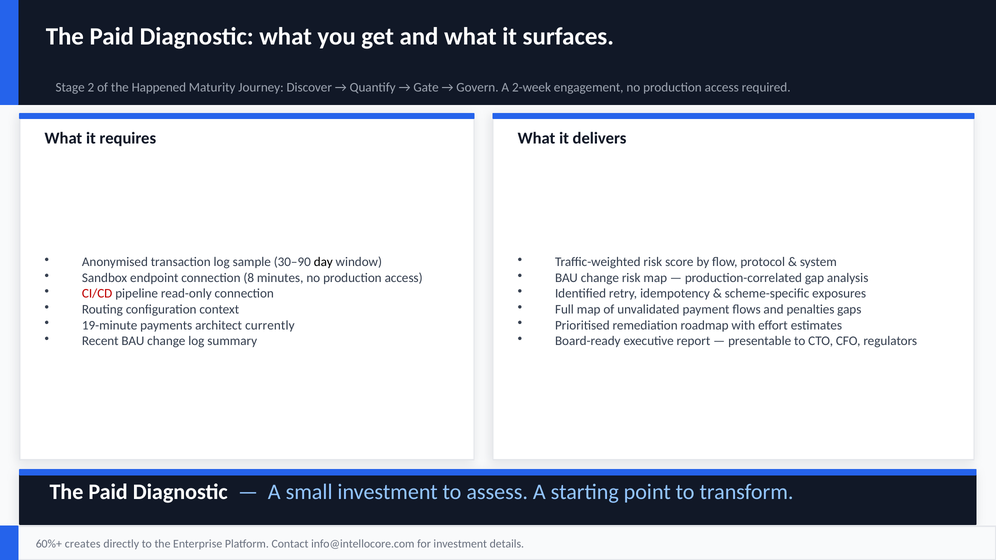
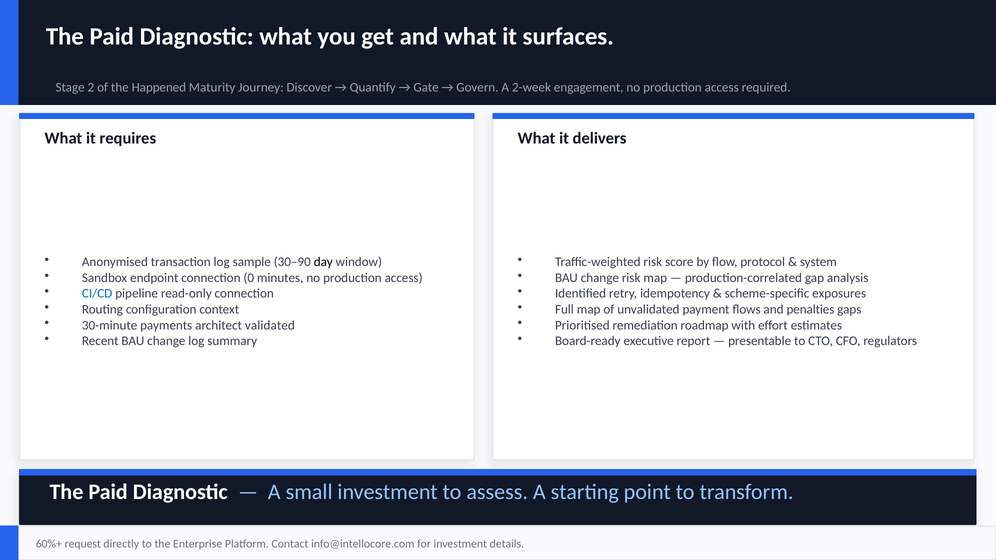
8: 8 -> 0 (249, 278)
CI/CD colour: red -> blue (97, 294)
19-minute: 19-minute -> 30-minute (110, 325)
currently: currently -> validated (270, 325)
creates: creates -> request (83, 544)
